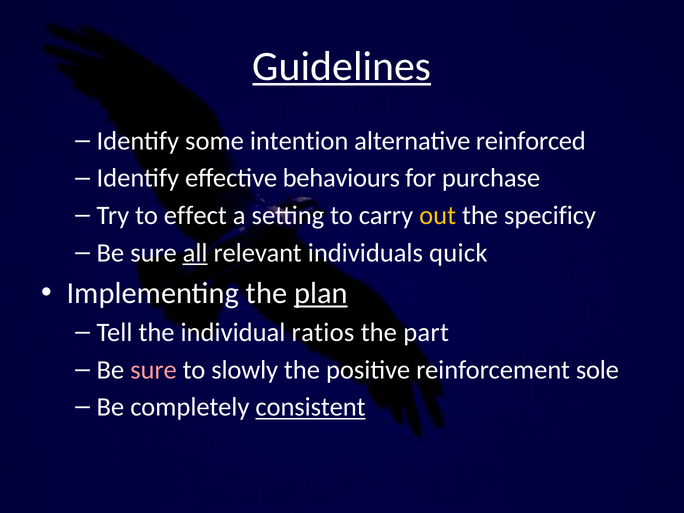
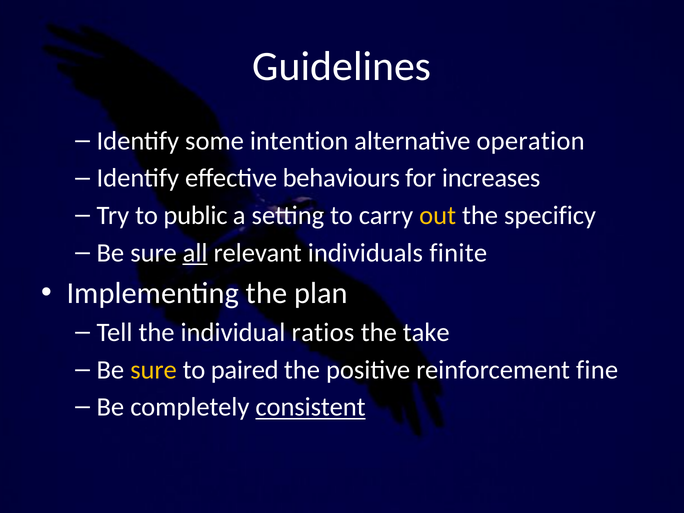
Guidelines underline: present -> none (342, 66)
reinforced: reinforced -> operation (531, 141)
purchase: purchase -> increases (491, 178)
effect: effect -> public (195, 215)
quick: quick -> finite (458, 253)
plan underline: present -> none (321, 293)
part: part -> take (426, 333)
sure colour: pink -> yellow (154, 370)
slowly: slowly -> paired (245, 370)
sole: sole -> fine (597, 370)
